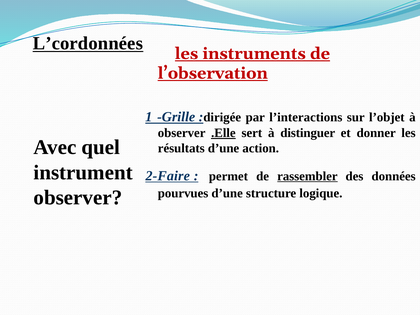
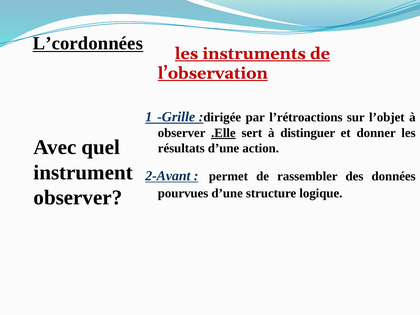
l’interactions: l’interactions -> l’rétroactions (306, 117)
2-Faire: 2-Faire -> 2-Avant (168, 176)
rassembler underline: present -> none (307, 176)
